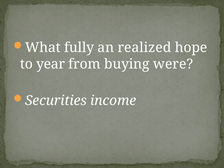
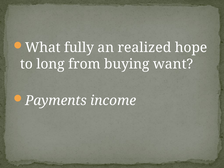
year: year -> long (51, 64)
were: were -> want (173, 64)
Securities: Securities -> Payments (56, 101)
